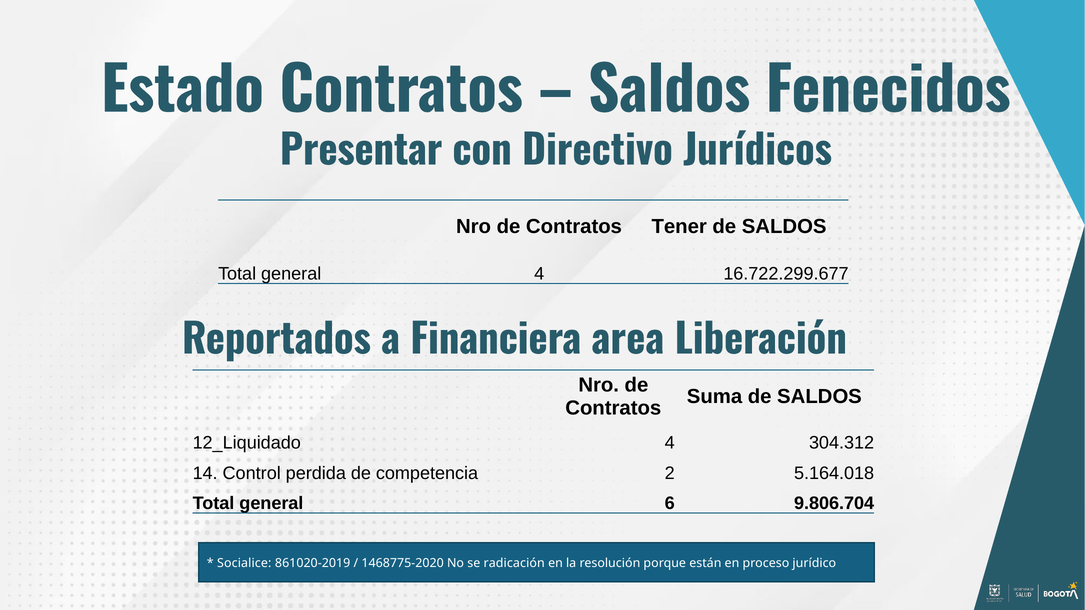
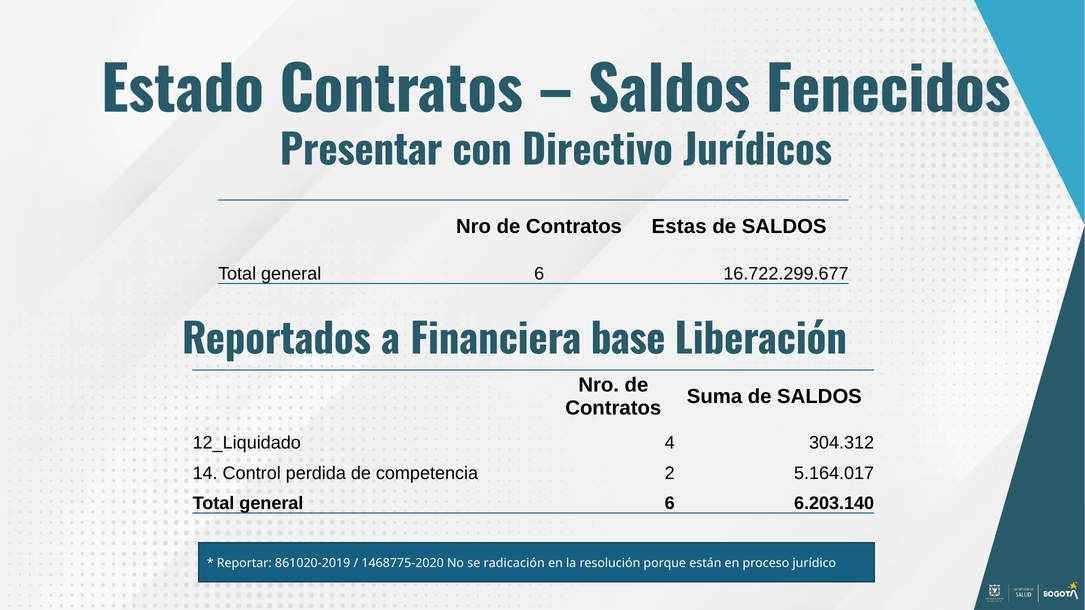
Tener: Tener -> Estas (679, 227)
4: 4 -> 6 (539, 274)
area: area -> base (628, 340)
5.164.018: 5.164.018 -> 5.164.017 (834, 473)
9.806.704: 9.806.704 -> 6.203.140 (834, 504)
Socialice: Socialice -> Reportar (244, 563)
